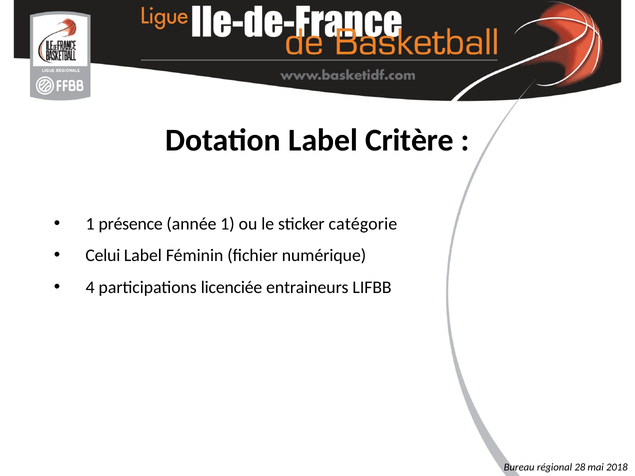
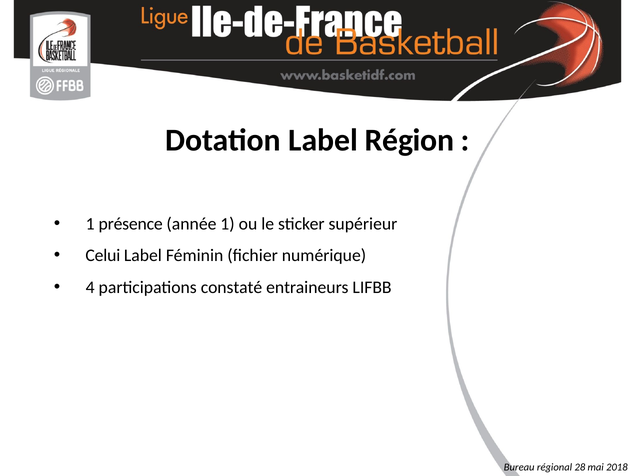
Critère: Critère -> Région (410, 141)
catégorie: catégorie -> supérieur (363, 224)
licenciée: licenciée -> constaté (231, 287)
